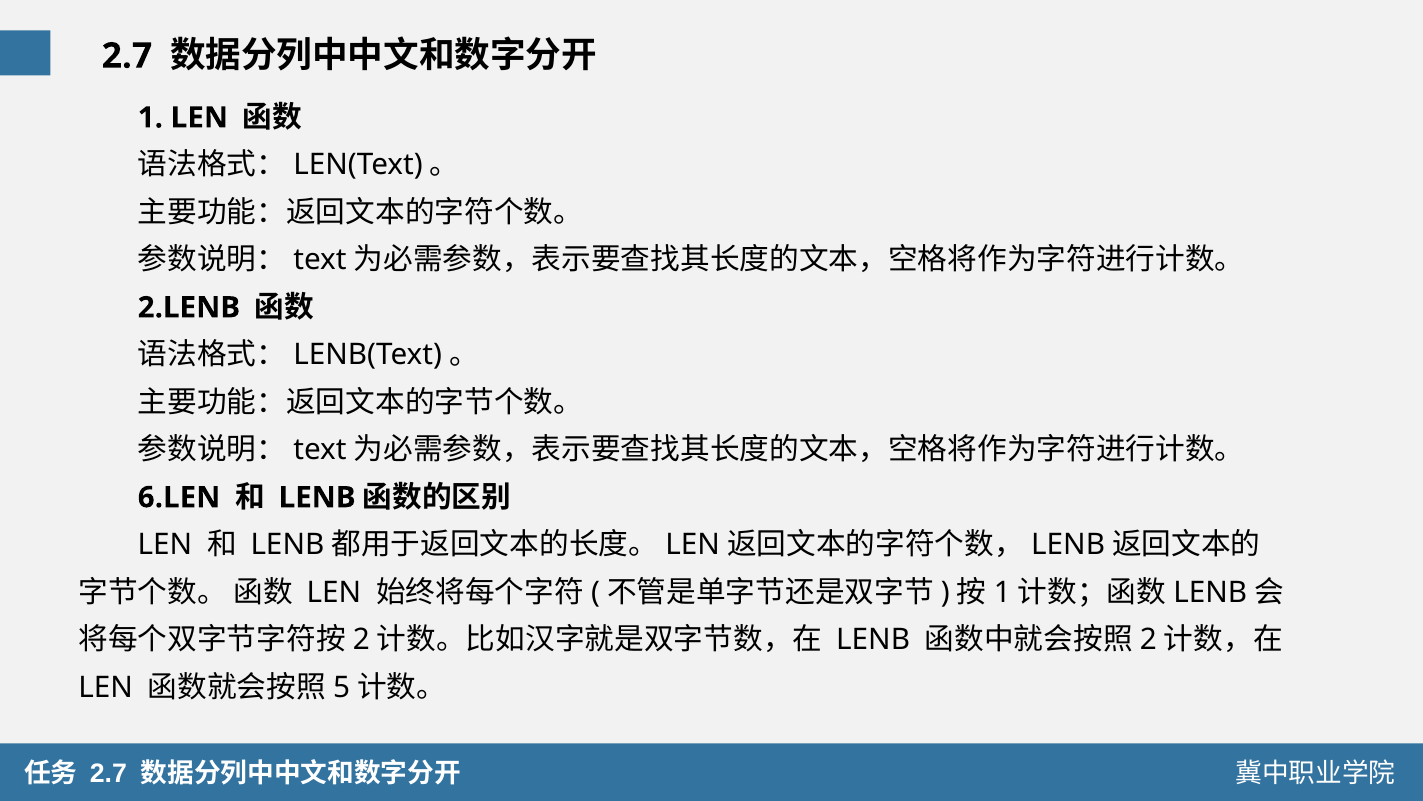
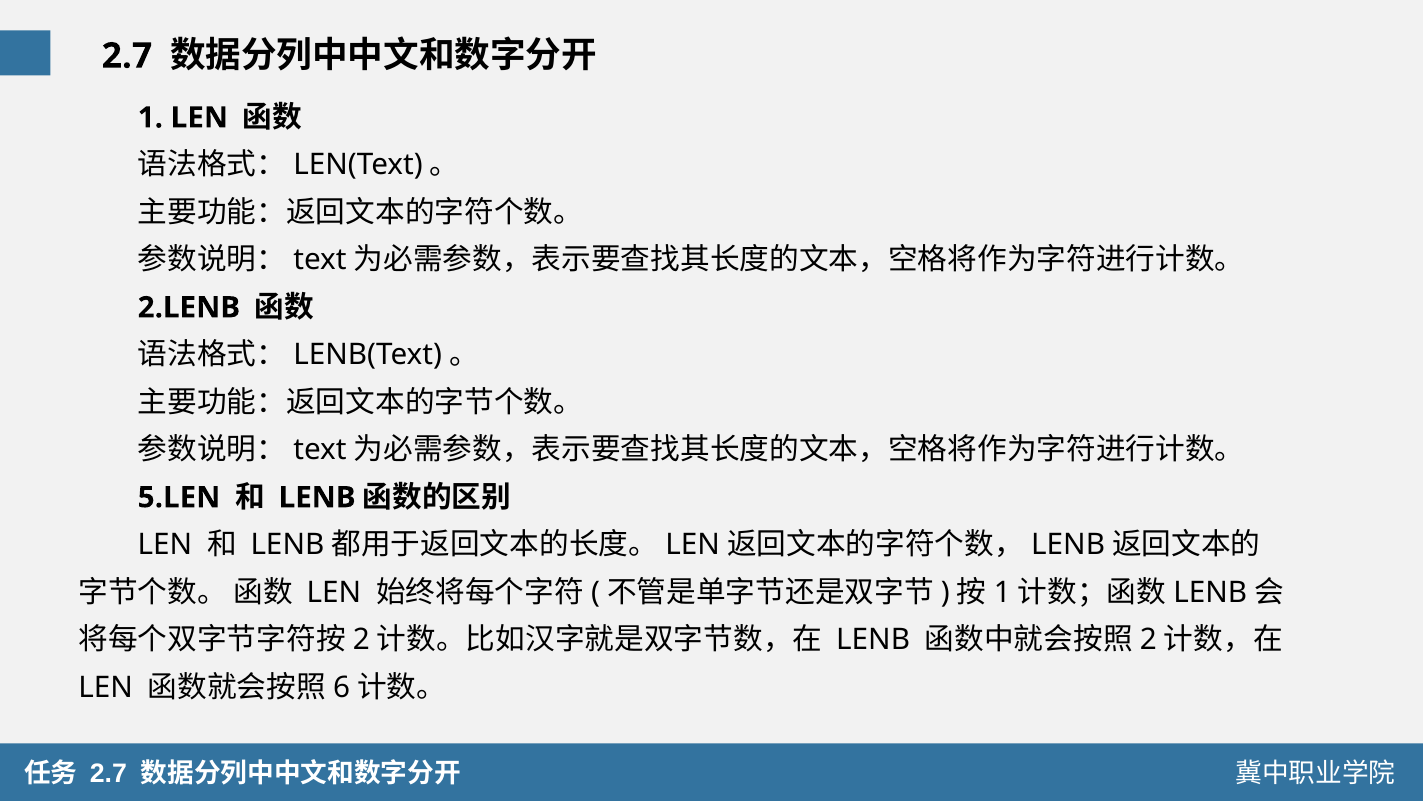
6.LEN: 6.LEN -> 5.LEN (179, 497)
5: 5 -> 6 (342, 687)
